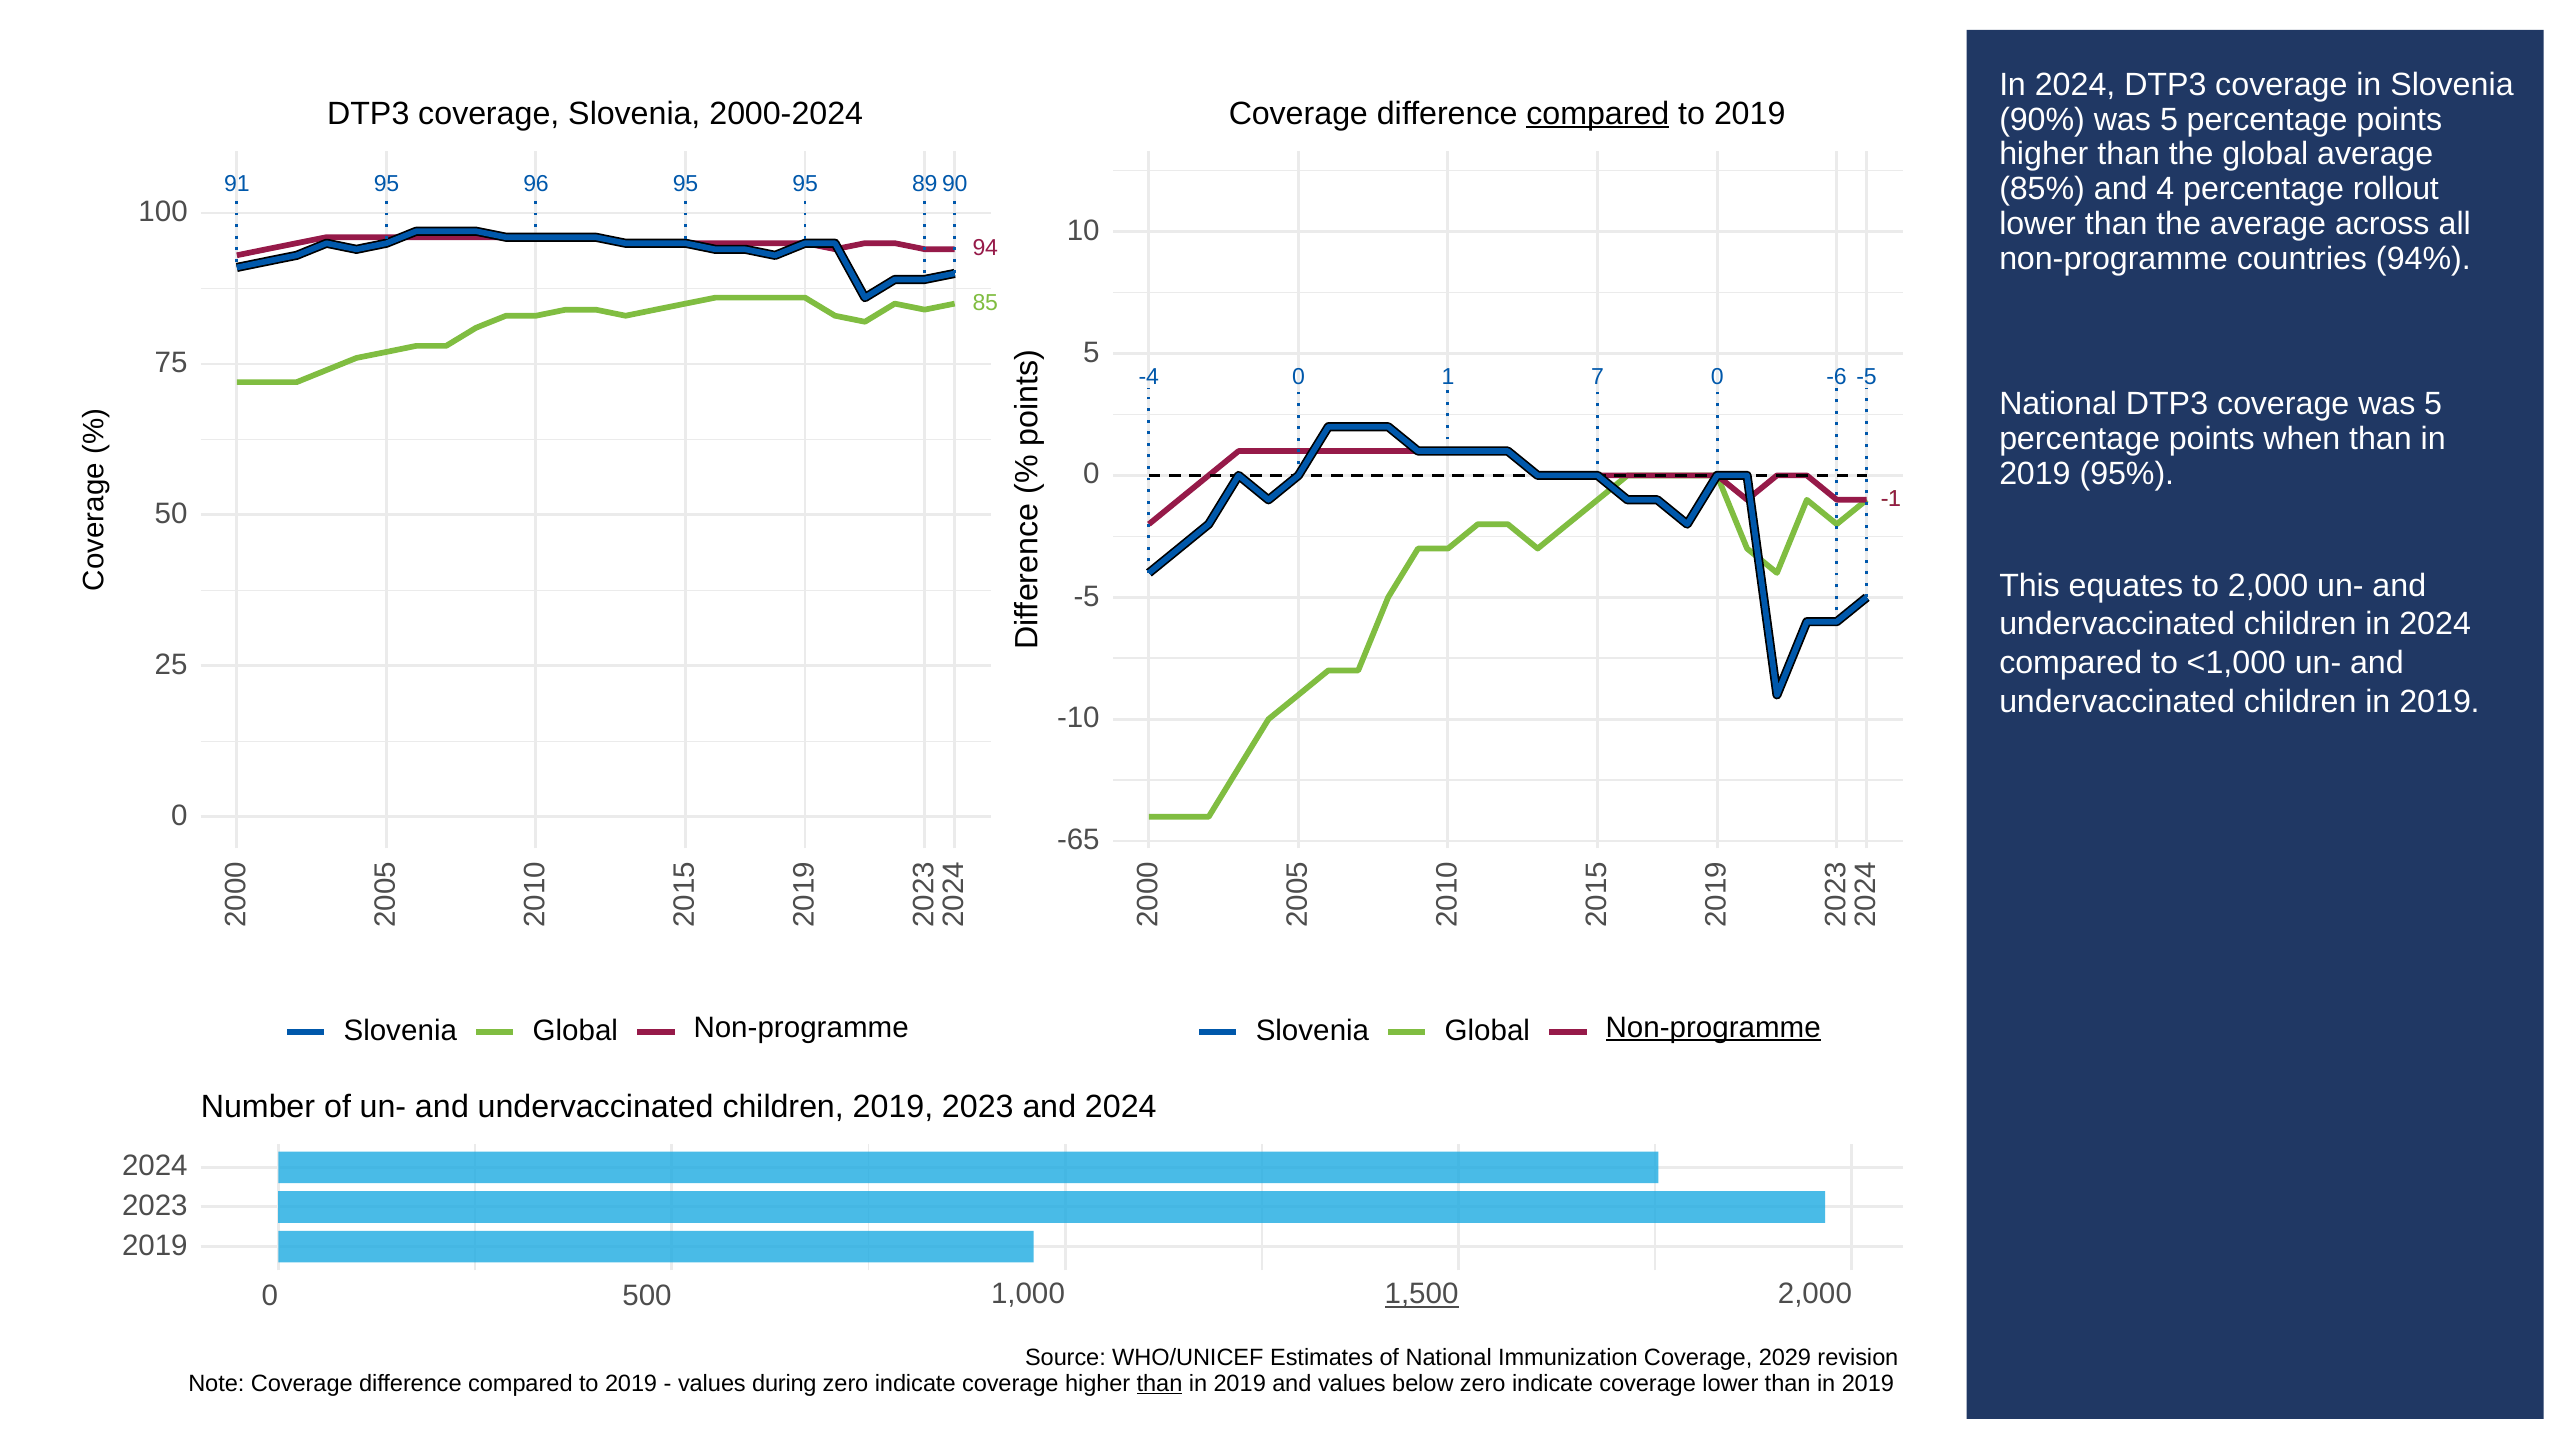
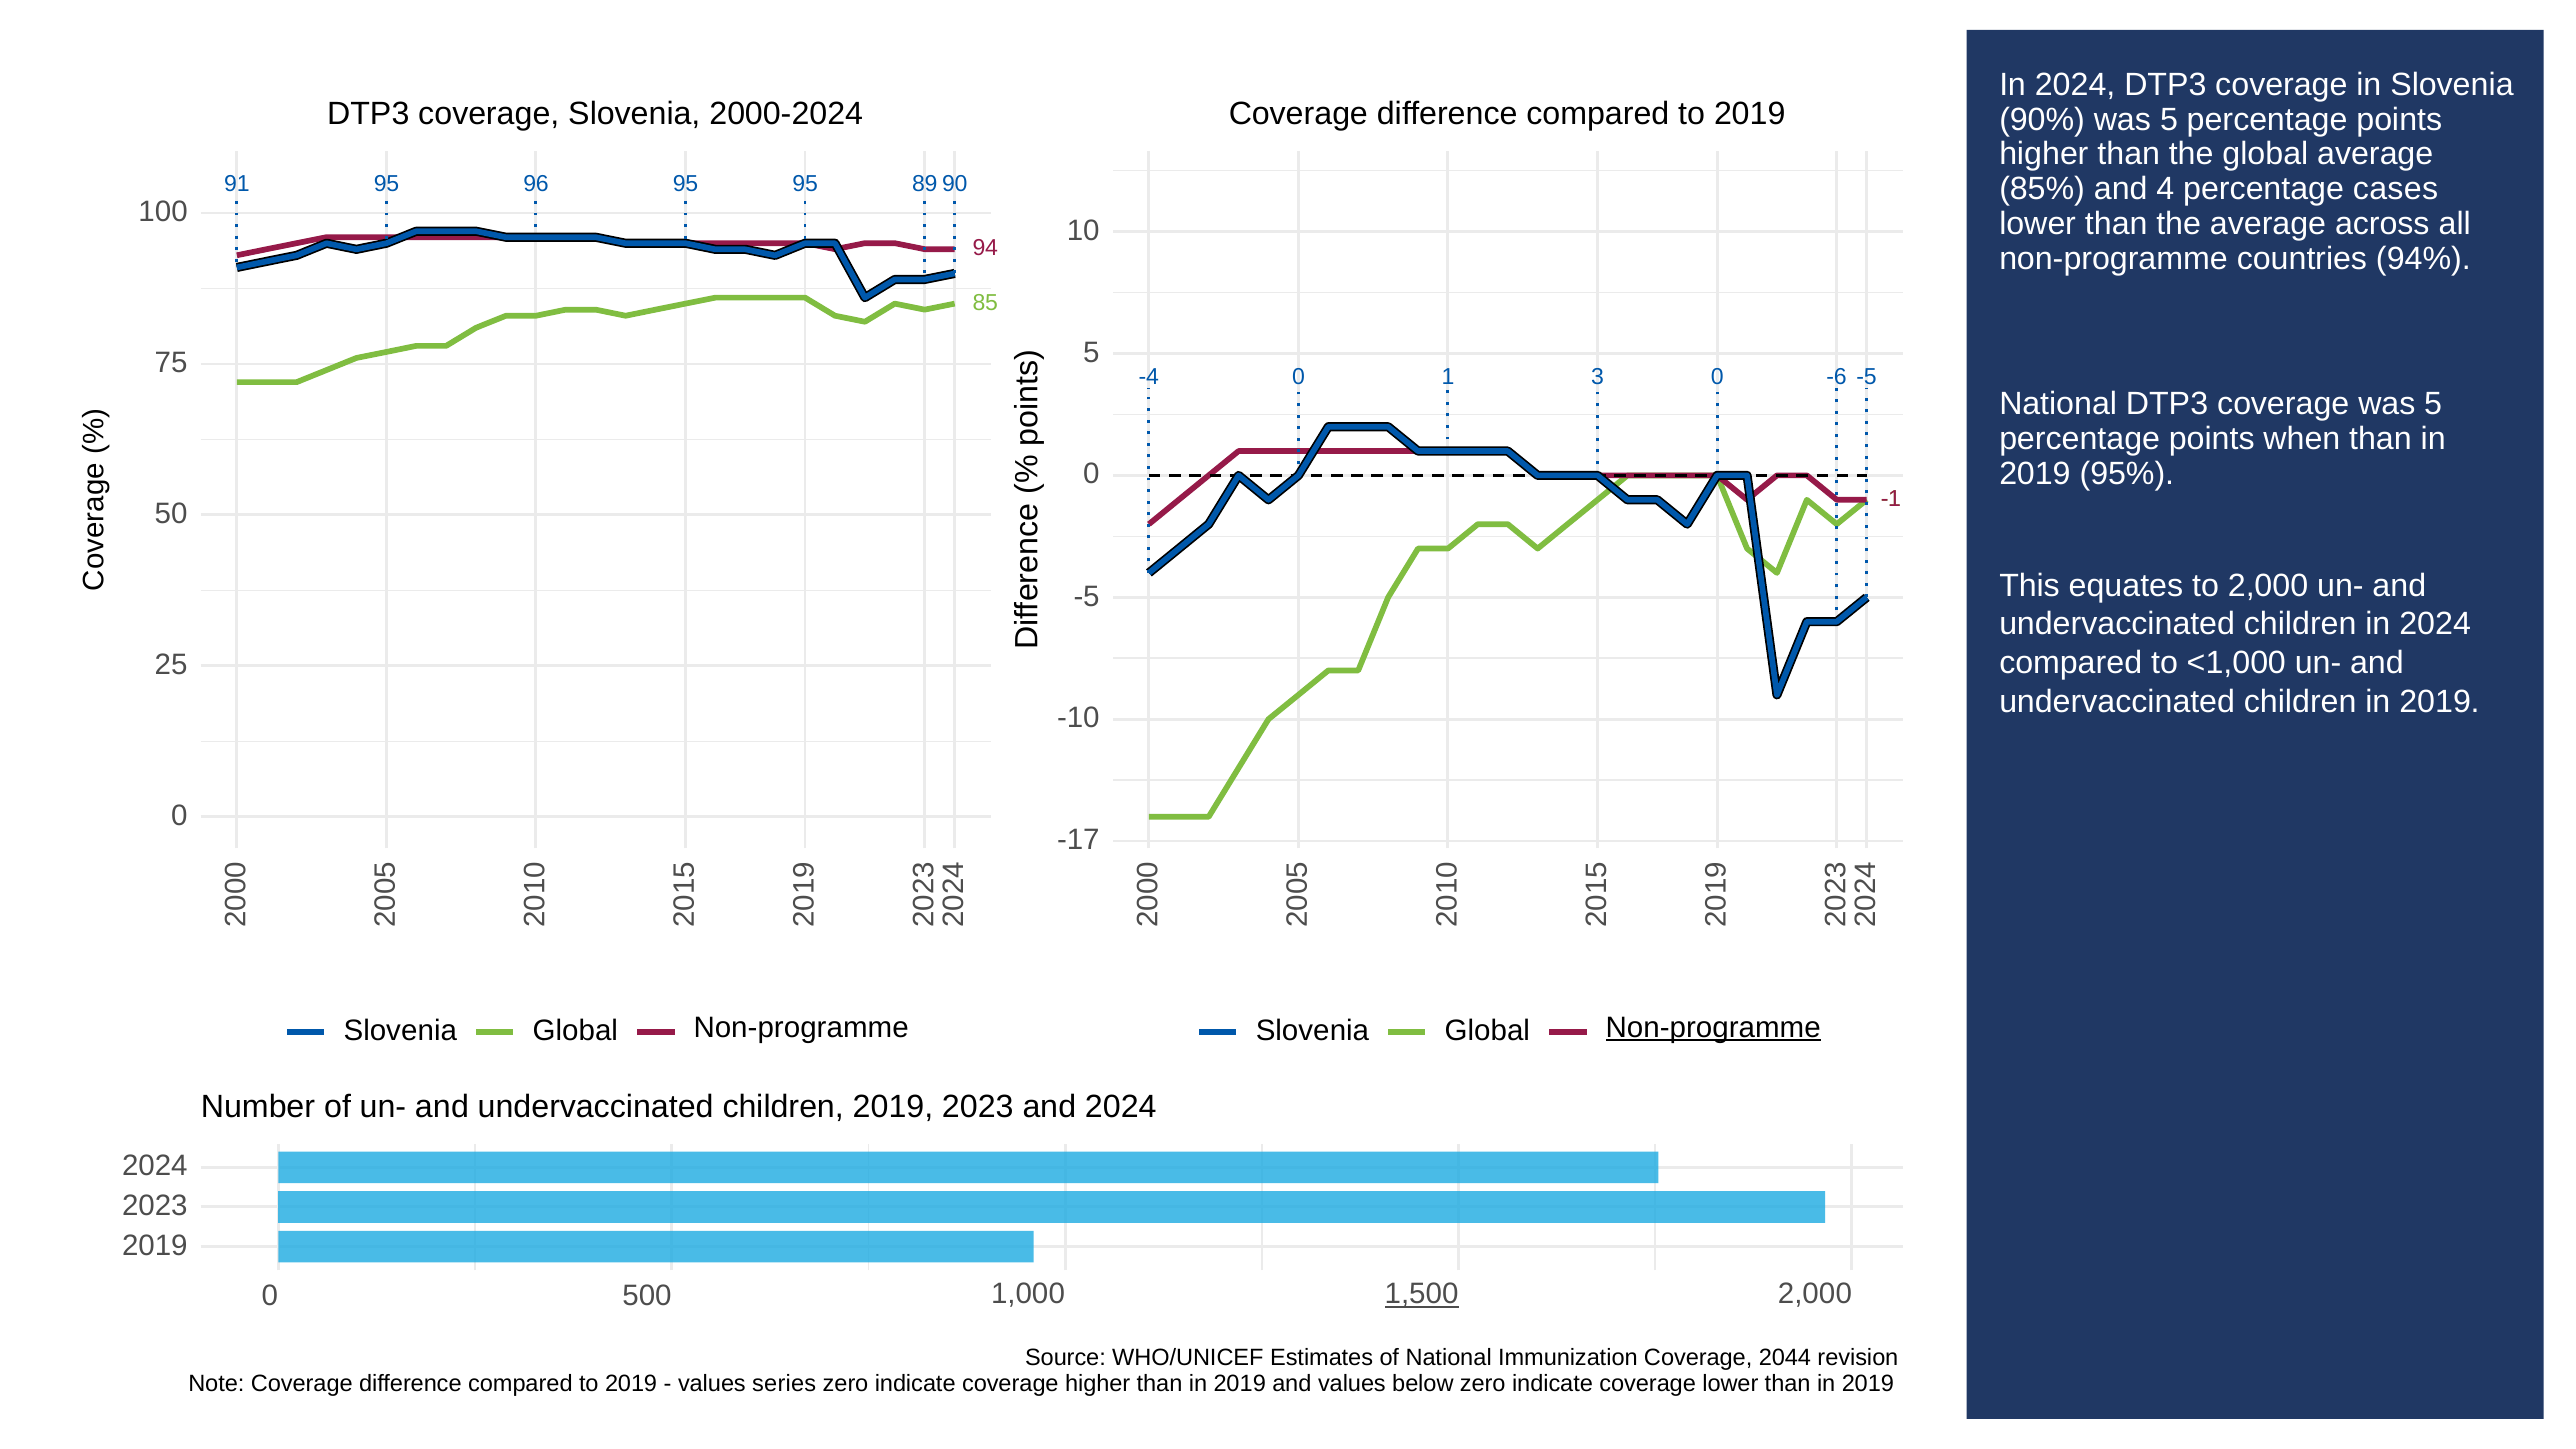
compared underline: present -> none (1598, 114)
rollout: rollout -> cases (2396, 189)
1 7: 7 -> 3 (1598, 377)
-65: -65 -> -17 (1078, 840)
2029: 2029 -> 2044 (1785, 1358)
during: during -> series (784, 1383)
than underline: present -> none (1160, 1383)
